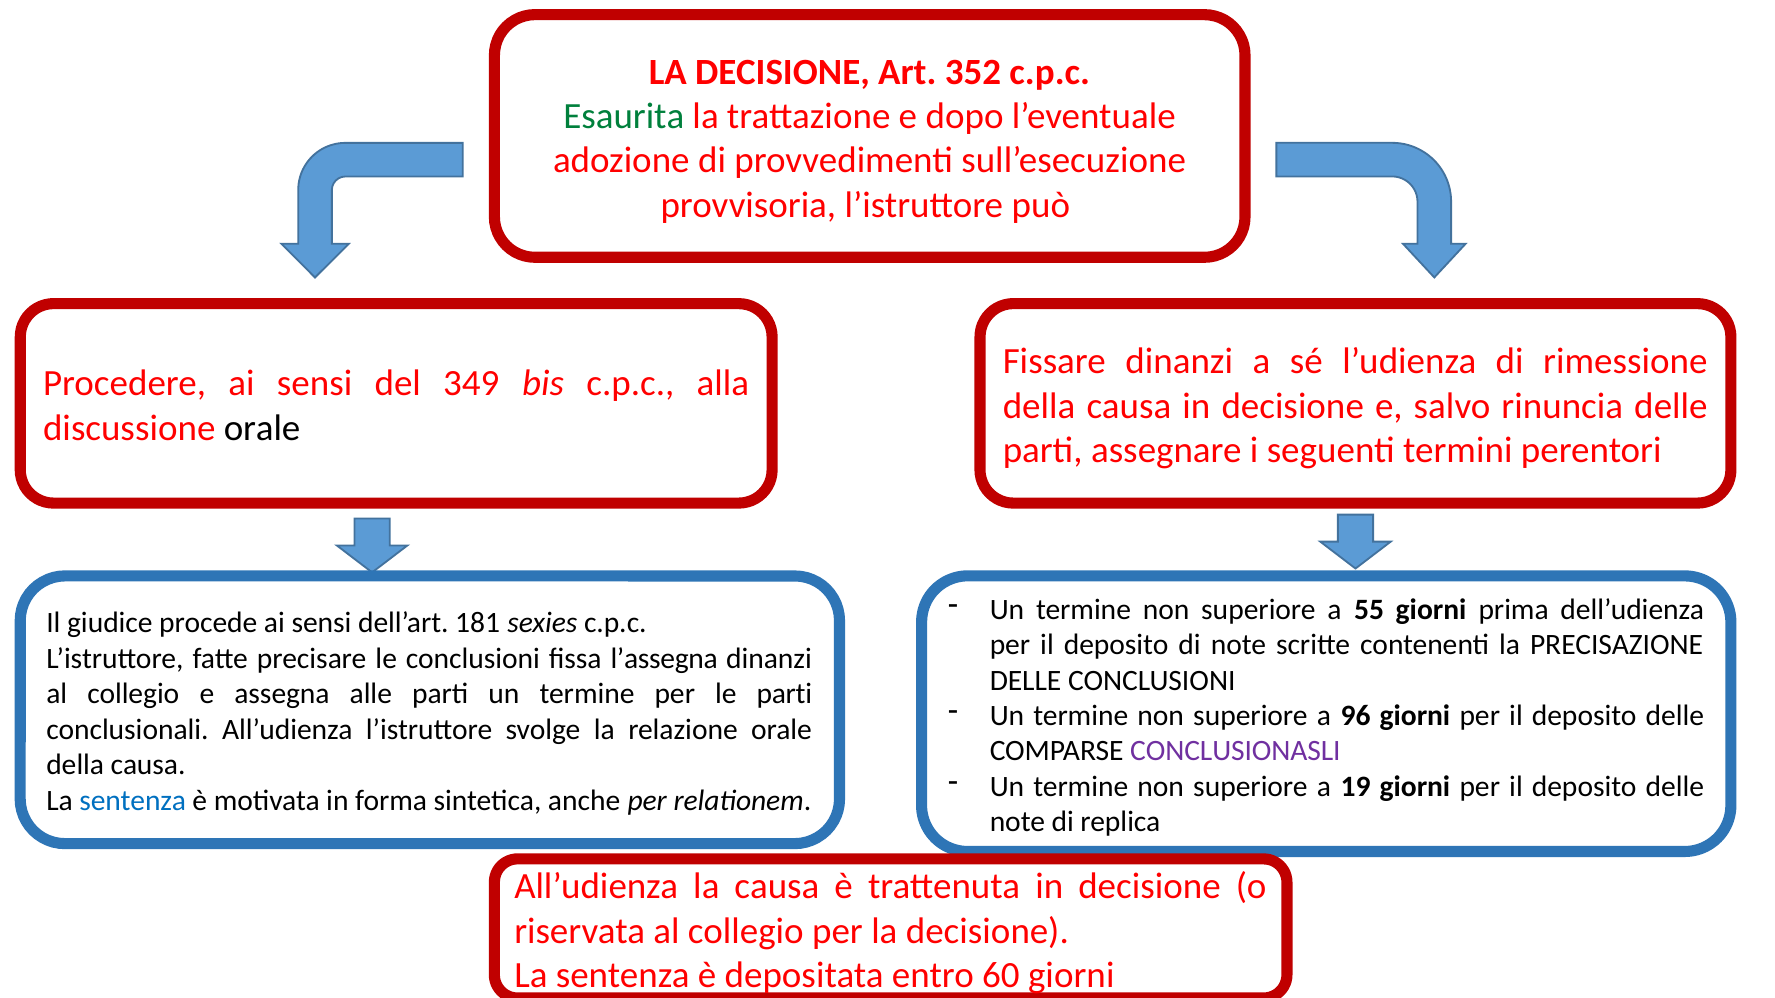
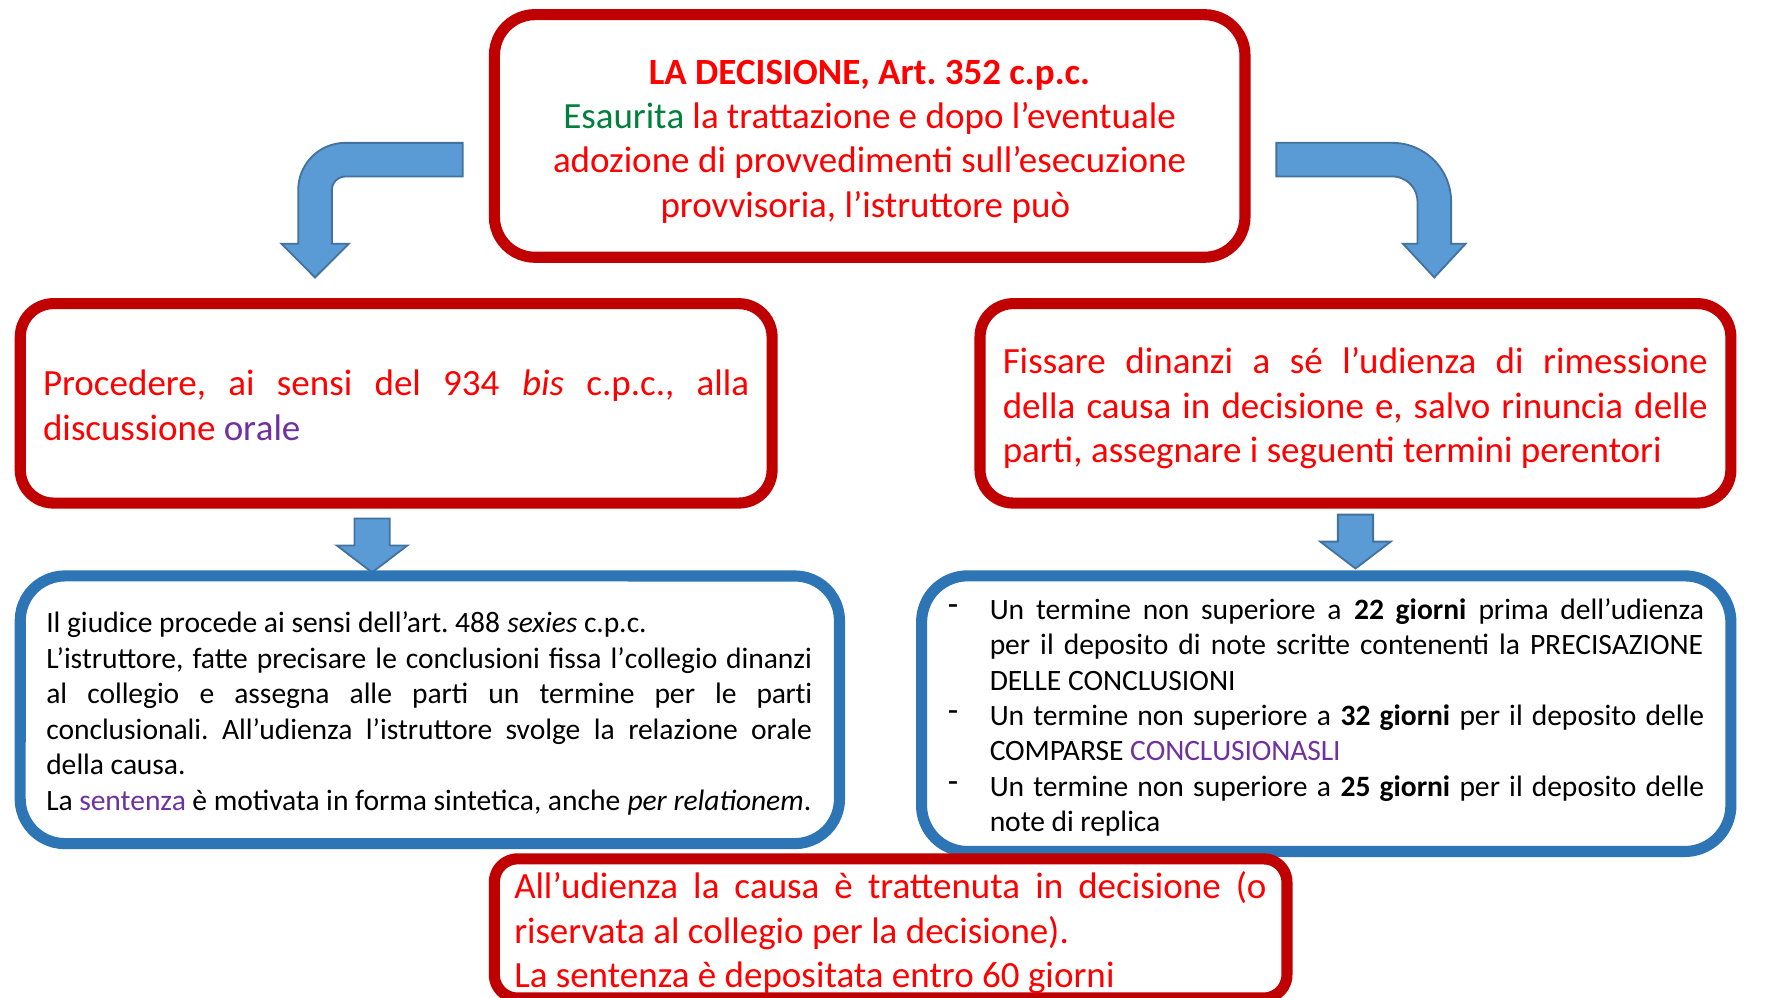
349: 349 -> 934 (471, 384)
orale colour: black -> purple (262, 428)
55: 55 -> 22 (1369, 610)
181: 181 -> 488 (478, 623)
l’assegna: l’assegna -> l’collegio (664, 659)
96: 96 -> 32 (1356, 716)
19: 19 -> 25 (1356, 787)
sentenza colour: blue -> purple (133, 801)
